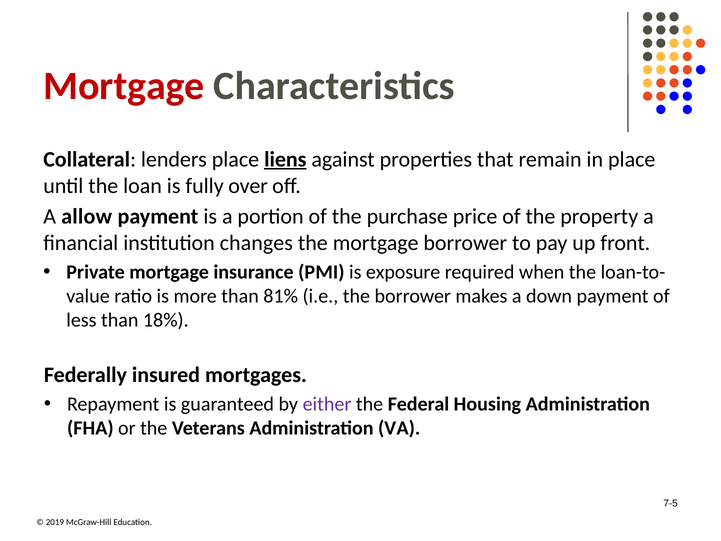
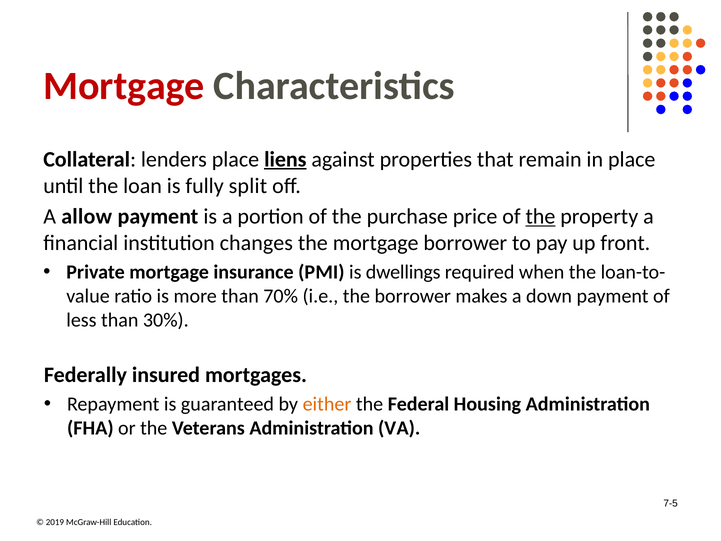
over: over -> split (248, 186)
the underline: none -> present (540, 216)
exposure: exposure -> dwellings (403, 272)
81%: 81% -> 70% (281, 296)
18%: 18% -> 30% (166, 320)
either colour: purple -> orange (327, 404)
